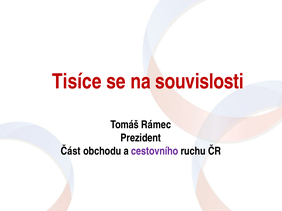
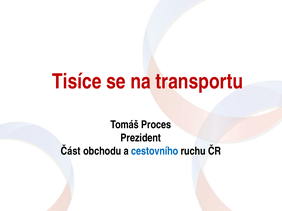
souvislosti: souvislosti -> transportu (199, 82)
Rámec: Rámec -> Proces (156, 125)
cestovního colour: purple -> blue (155, 151)
